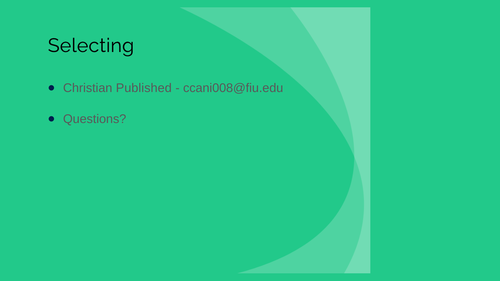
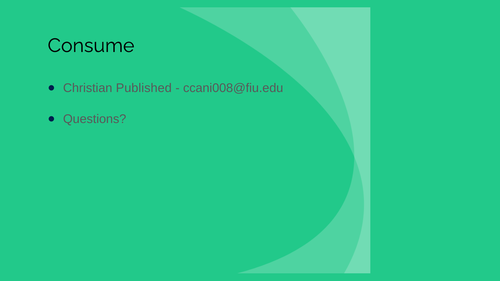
Selecting: Selecting -> Consume (91, 46)
